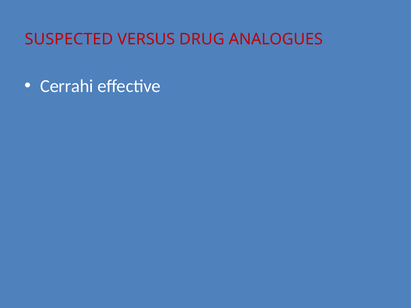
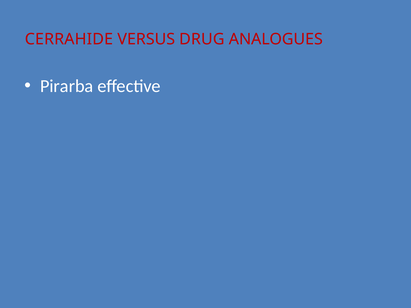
SUSPECTED: SUSPECTED -> CERRAHIDE (69, 39)
Cerrahi: Cerrahi -> Pirarba (67, 86)
